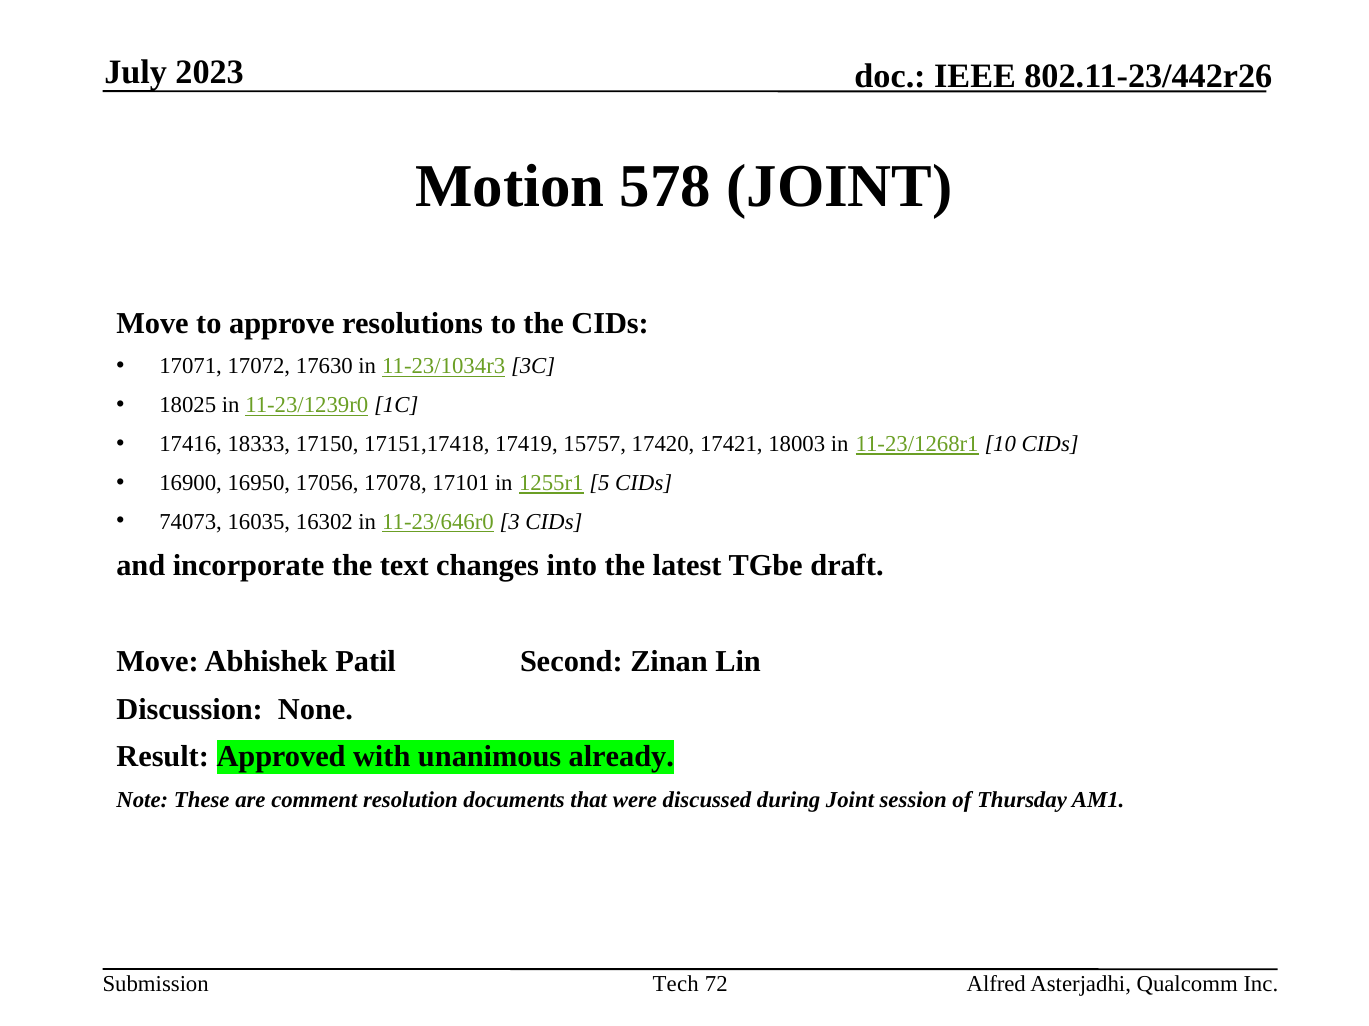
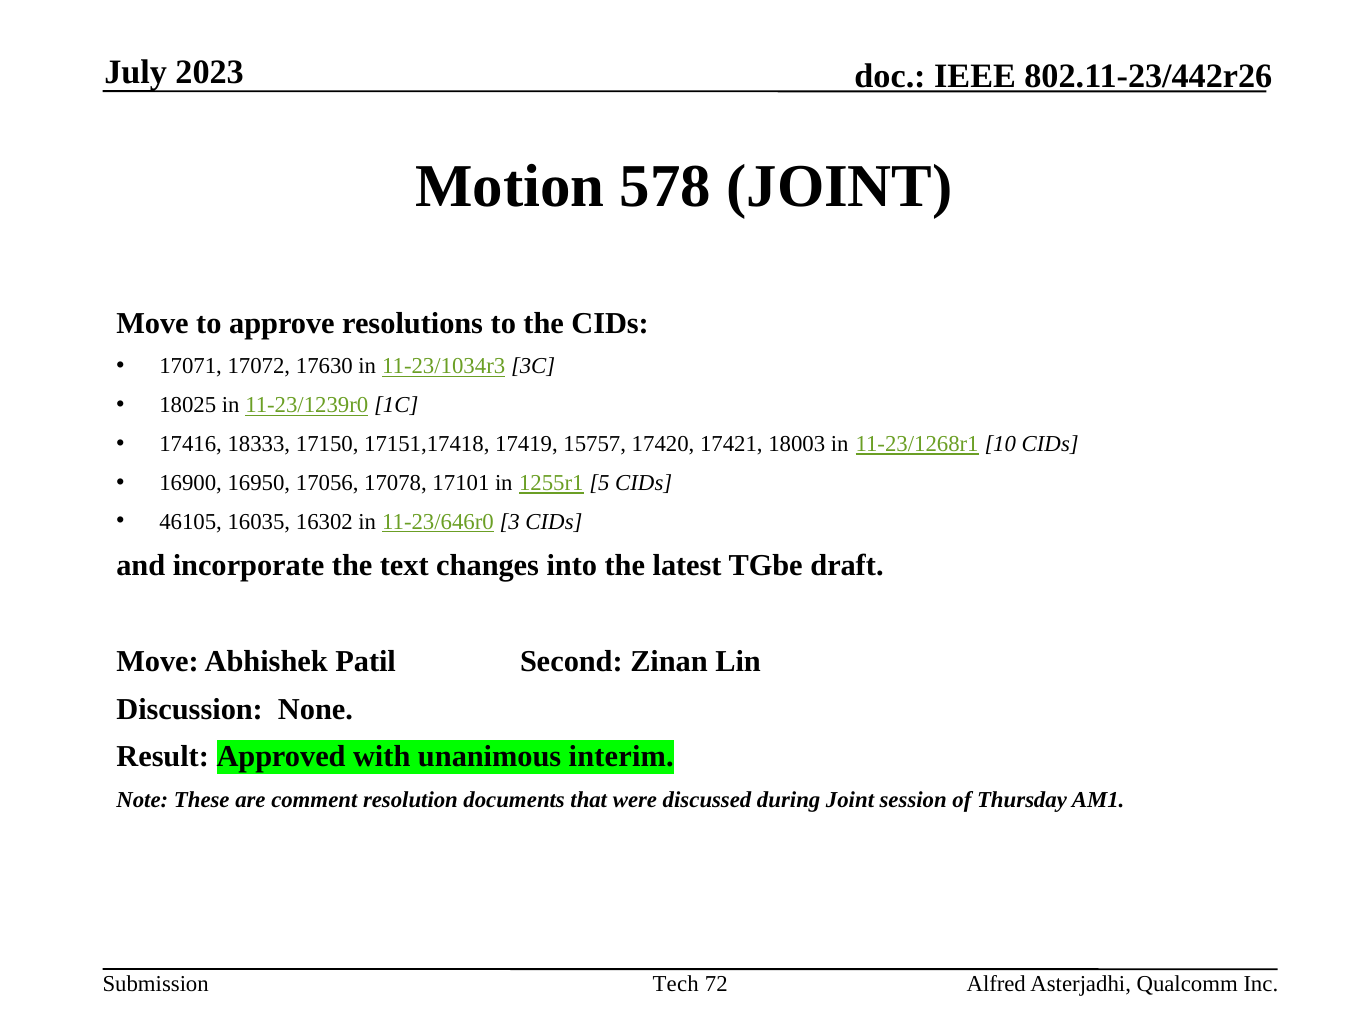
74073: 74073 -> 46105 (191, 522)
already: already -> interim (621, 757)
